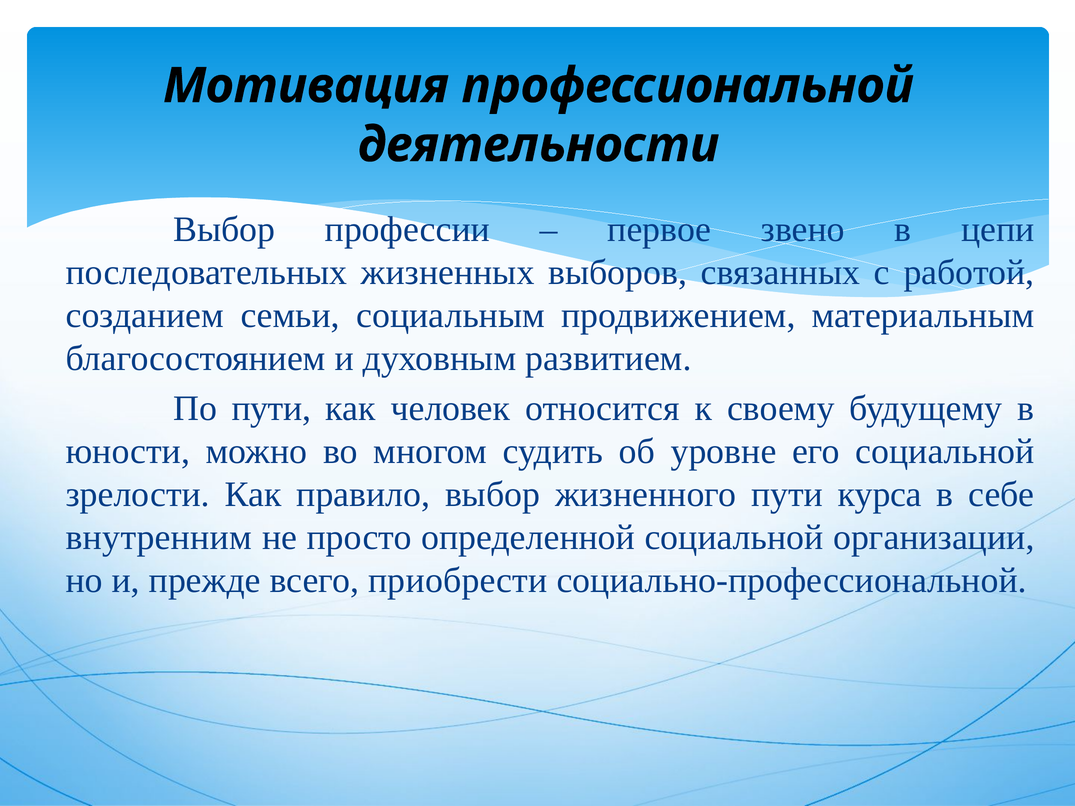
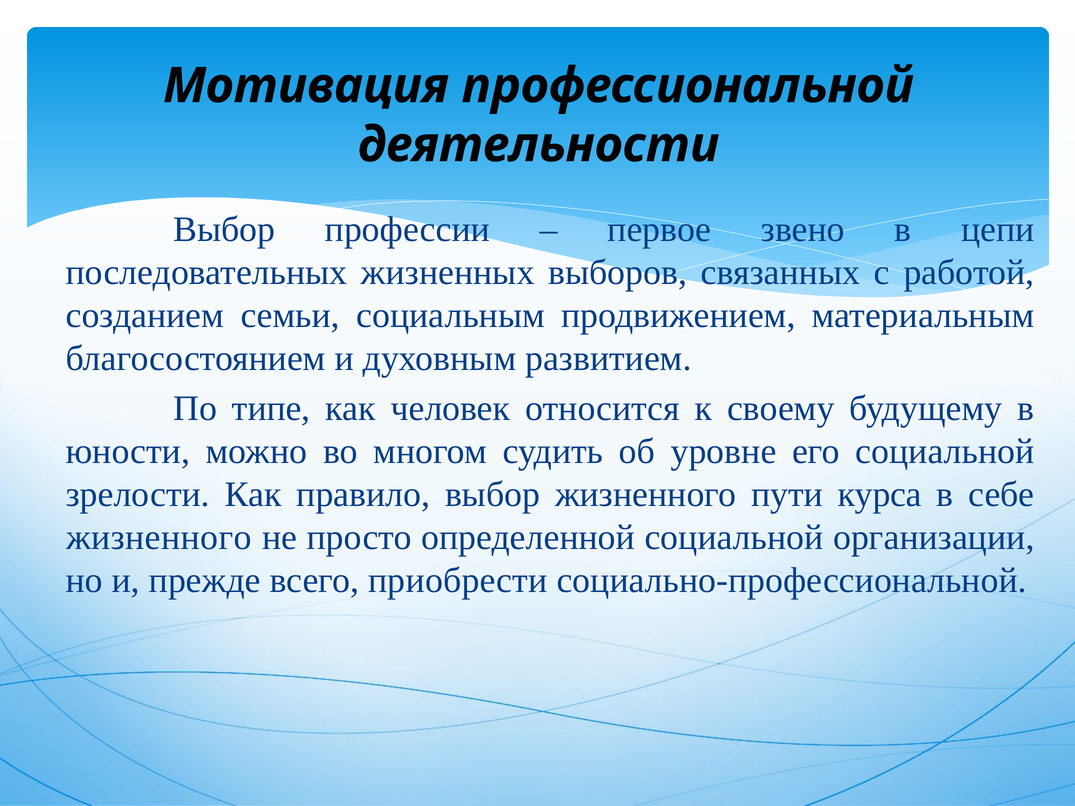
По пути: пути -> типе (271, 408)
внутренним: внутренним -> жизненного (159, 537)
